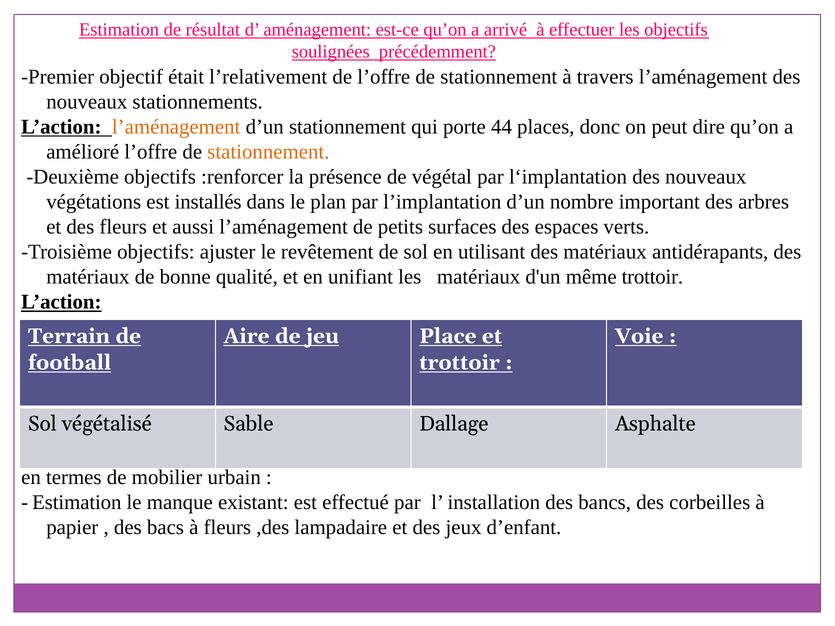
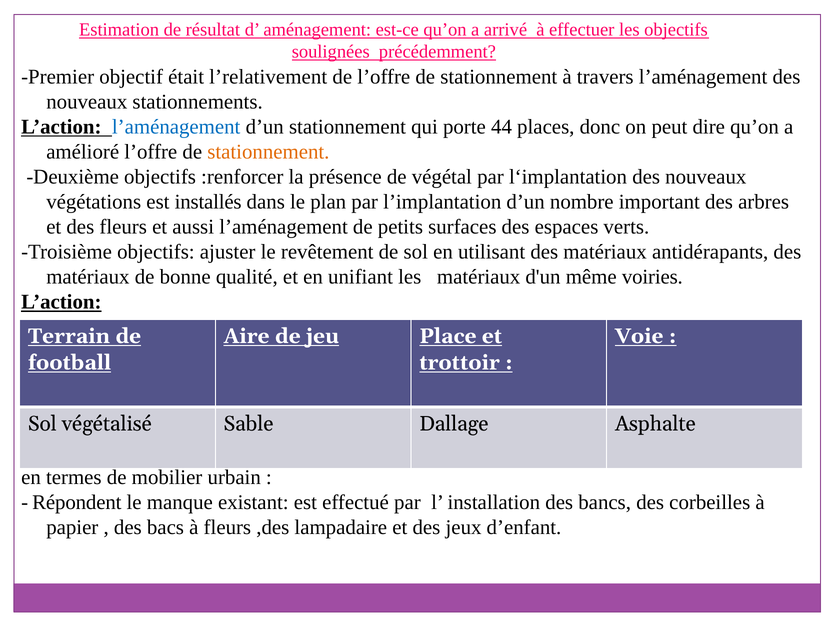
l’aménagement colour: orange -> blue (176, 127)
même trottoir: trottoir -> voiries (652, 277)
Estimation: Estimation -> Répondent (77, 503)
